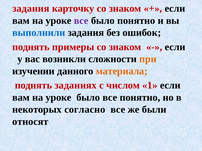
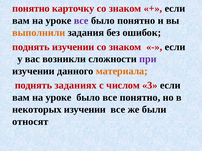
задания: задания -> понятно (31, 9)
выполнили colour: blue -> orange (39, 33)
поднять примеры: примеры -> изучении (73, 47)
при colour: orange -> purple (148, 59)
1: 1 -> 3 (150, 86)
некоторых согласно: согласно -> изучении (85, 110)
